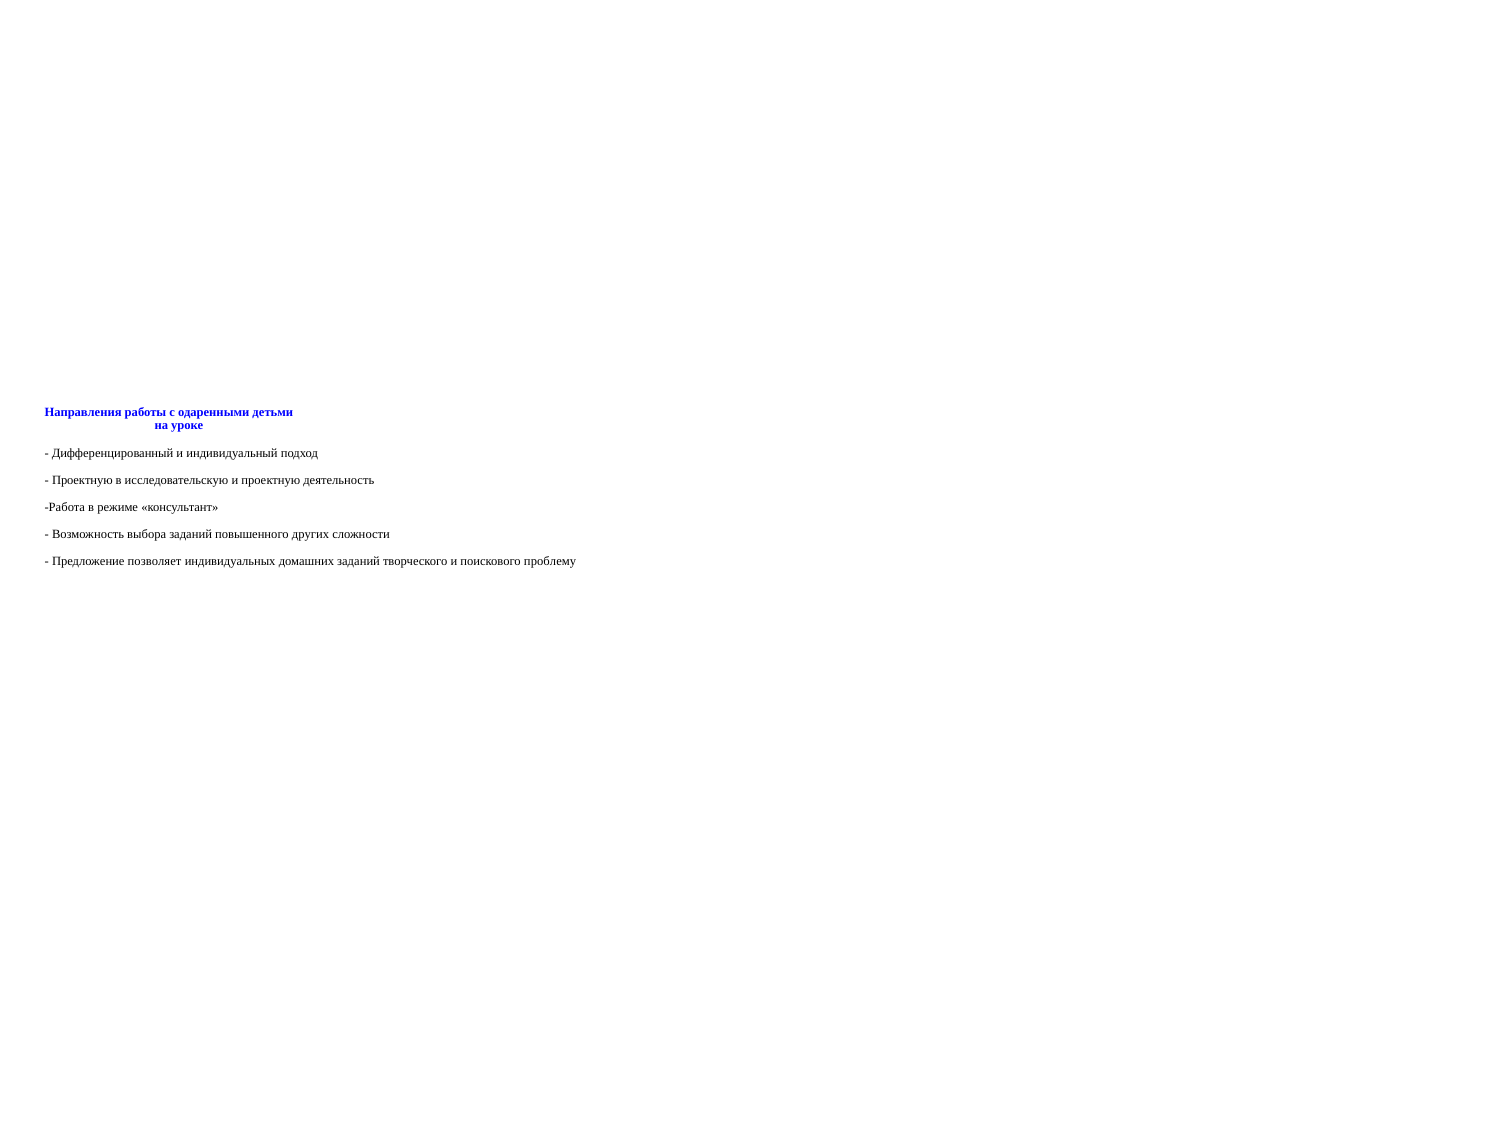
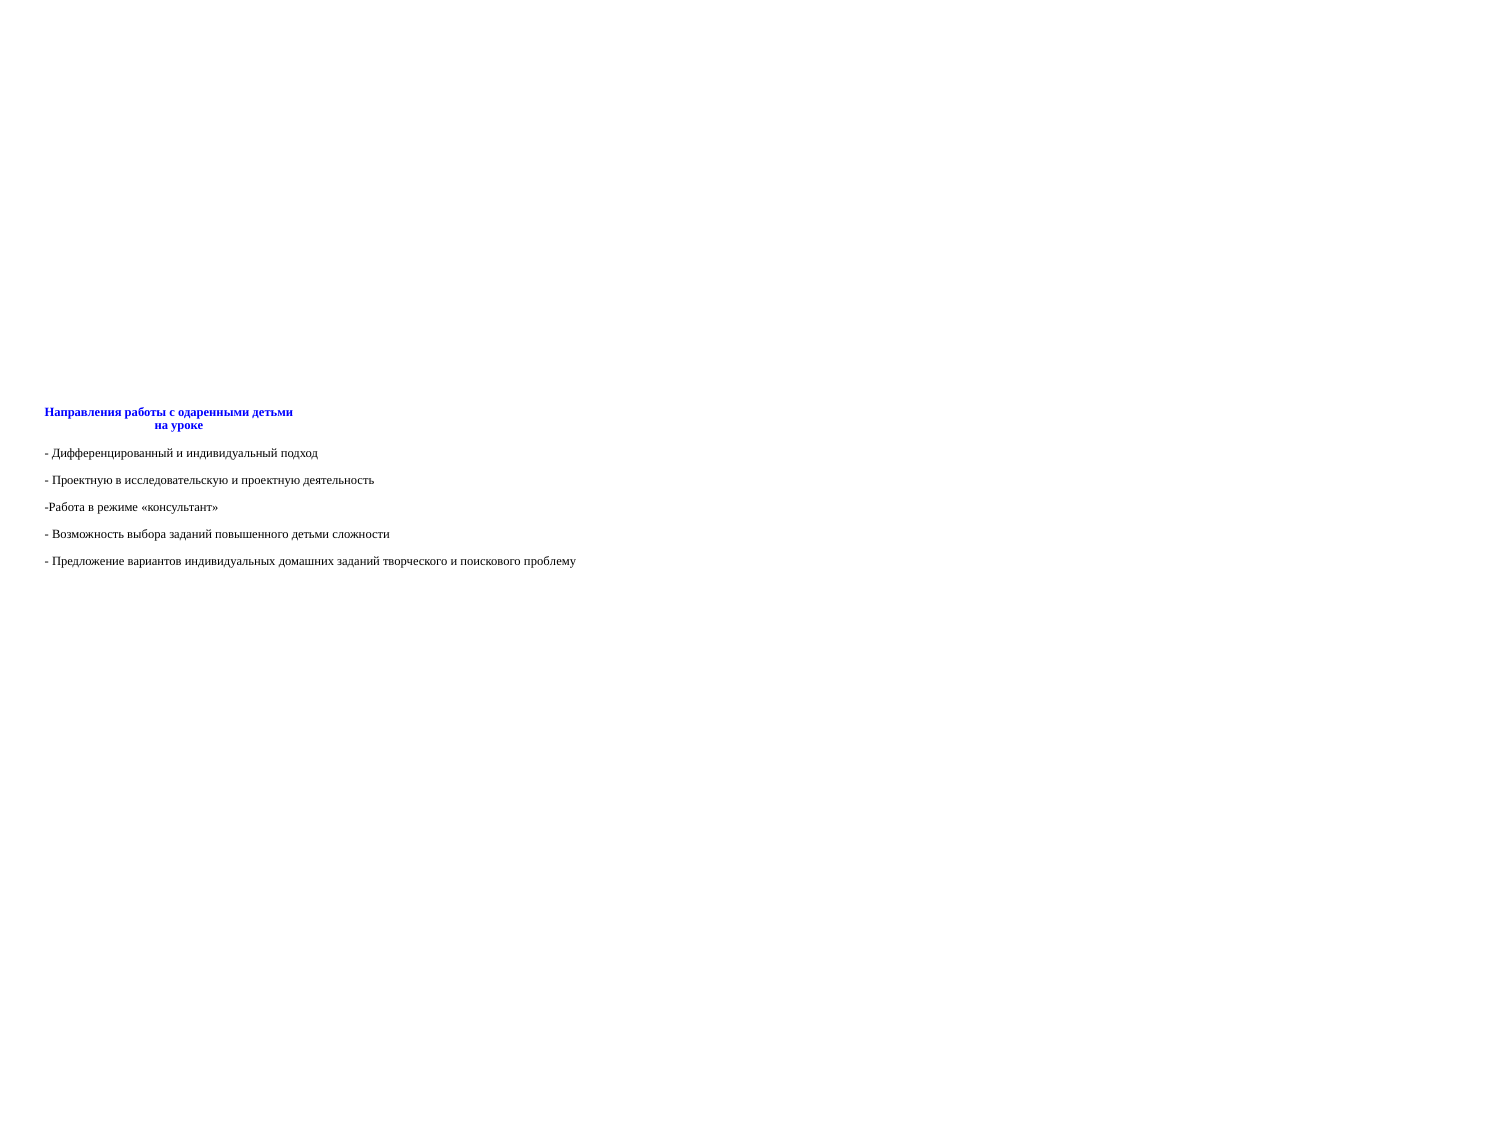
повышенного других: других -> детьми (311, 535)
позволяет: позволяет -> вариантов (155, 562)
